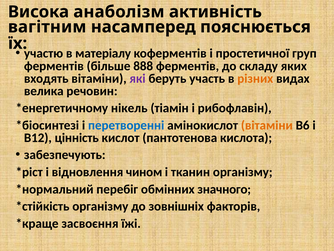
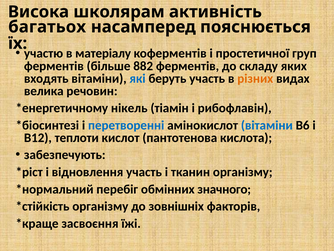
анаболізм: анаболізм -> школярам (119, 12)
вагітним: вагітним -> багатьох (47, 27)
888: 888 -> 882 (143, 66)
які colour: purple -> blue (138, 78)
вітаміни colour: orange -> blue (267, 125)
цінність: цінність -> теплоти (77, 138)
відновлення чином: чином -> участь (144, 172)
